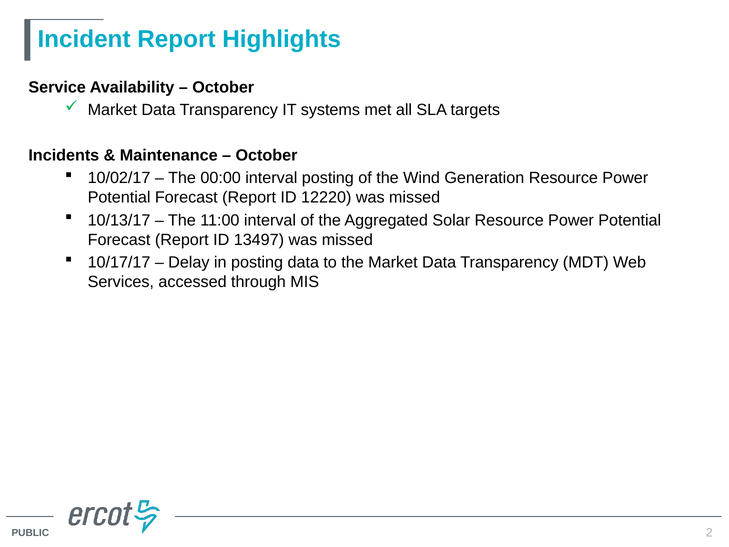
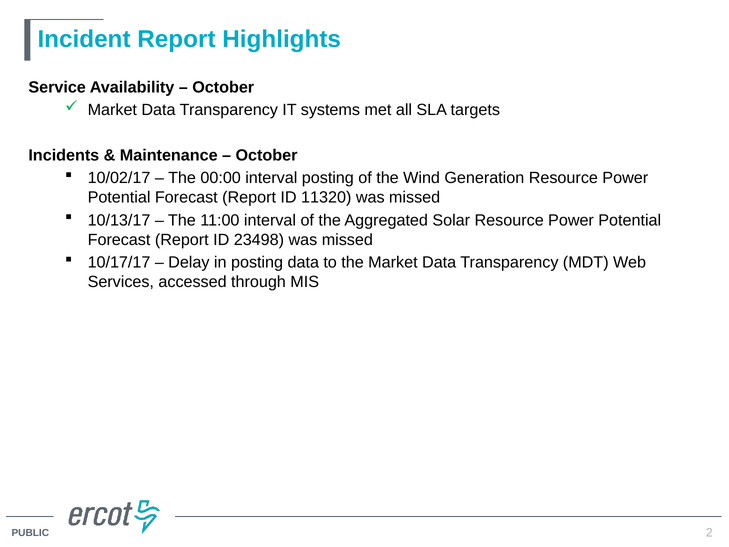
12220: 12220 -> 11320 (326, 197)
13497: 13497 -> 23498 (259, 240)
